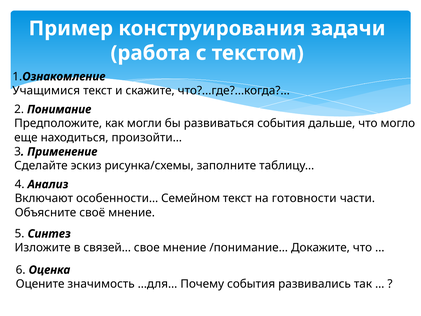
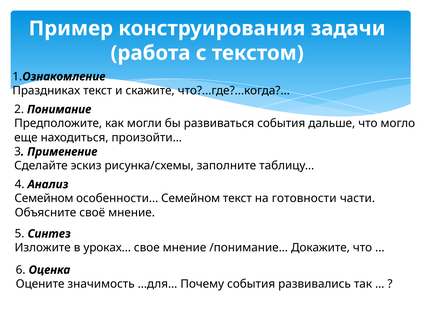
Учащимися: Учащимися -> Праздниках (46, 91)
Включают: Включают -> Семейном (44, 198)
связей…: связей… -> уроках… (107, 248)
